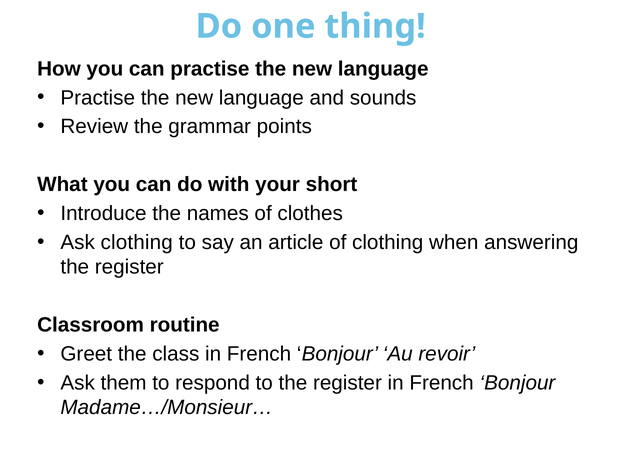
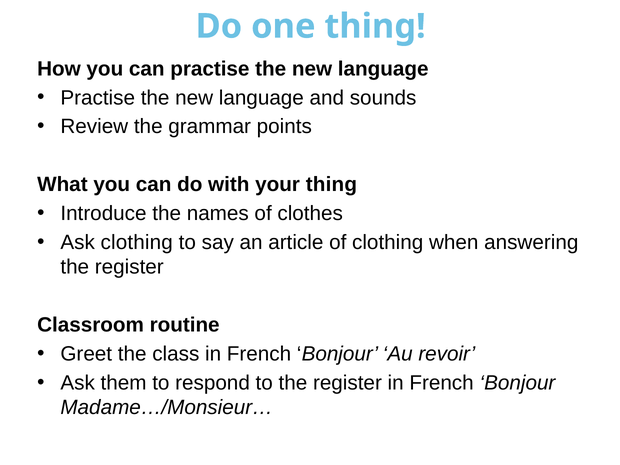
your short: short -> thing (331, 185)
